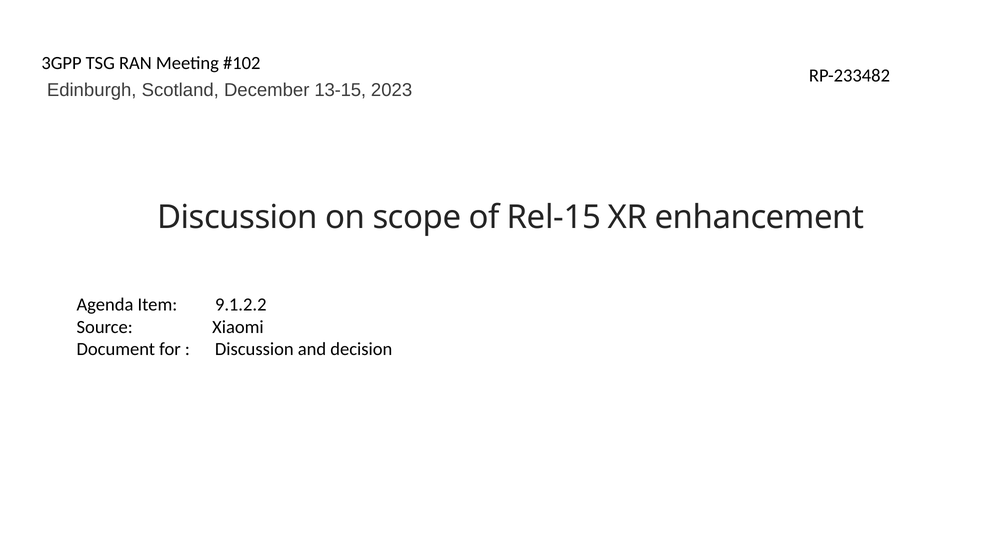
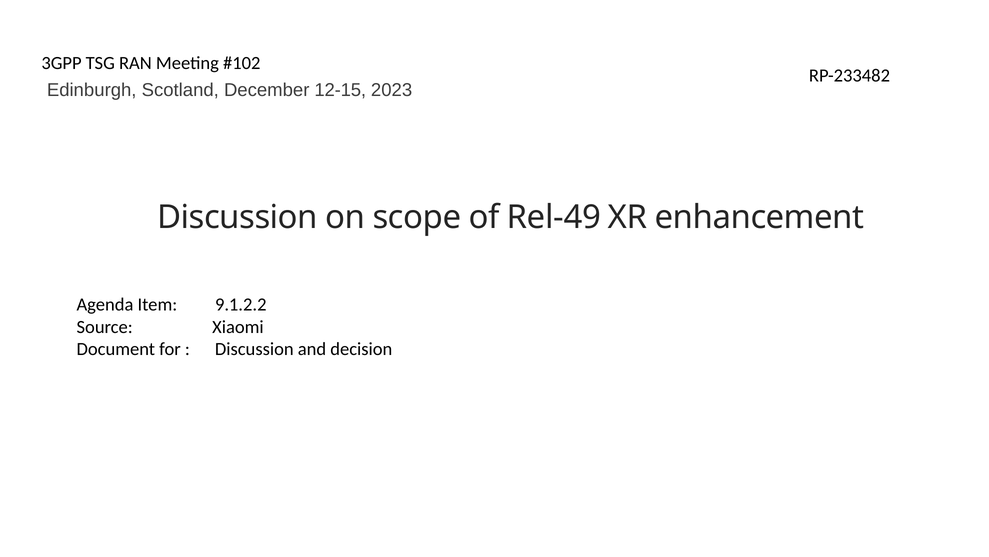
13-15: 13-15 -> 12-15 (340, 90)
Rel-15: Rel-15 -> Rel-49 (554, 217)
